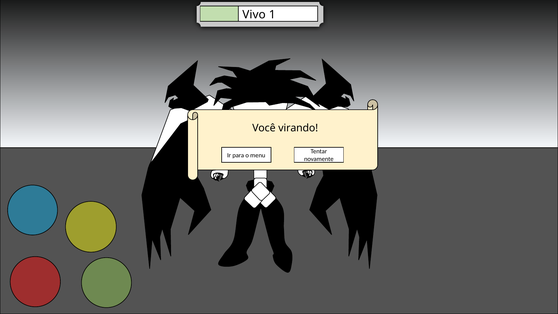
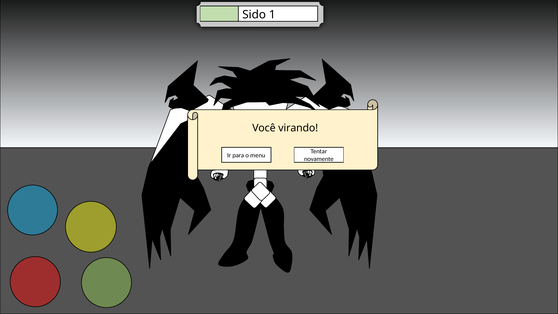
Vivo: Vivo -> Sido (254, 14)
